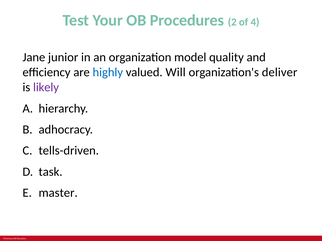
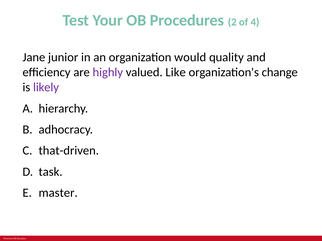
model: model -> would (190, 57)
highly colour: blue -> purple (108, 73)
Will: Will -> Like (176, 73)
deliver: deliver -> change (280, 73)
tells-driven: tells-driven -> that-driven (69, 151)
